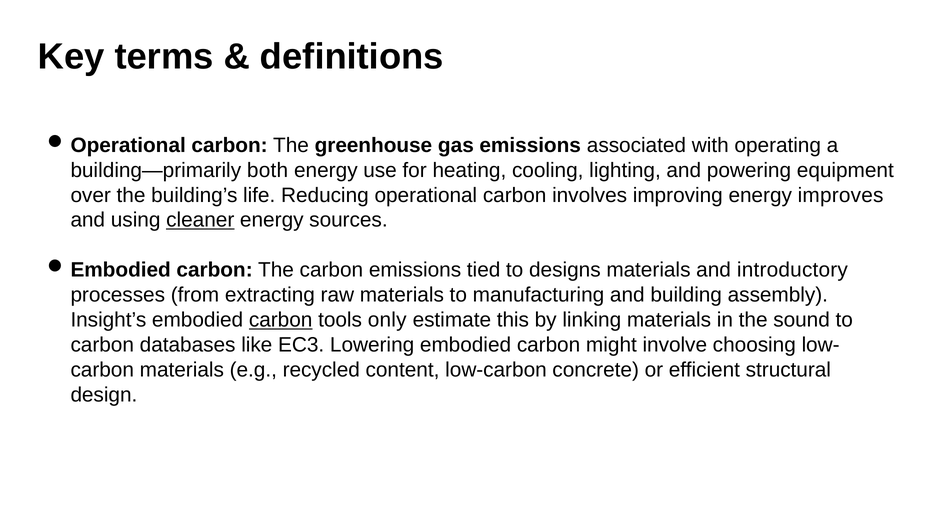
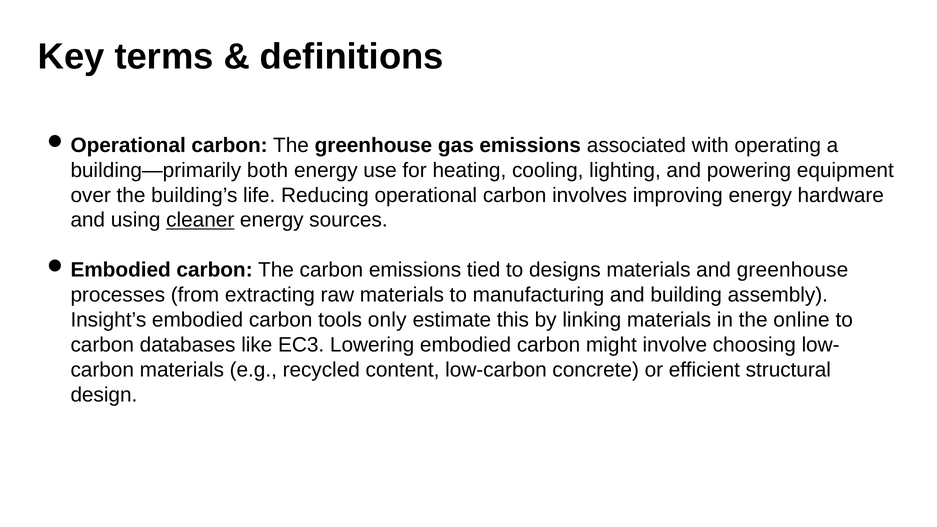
improves: improves -> hardware (841, 195)
and introductory: introductory -> greenhouse (792, 270)
carbon underline: present -> none (281, 320)
sound: sound -> online (801, 320)
